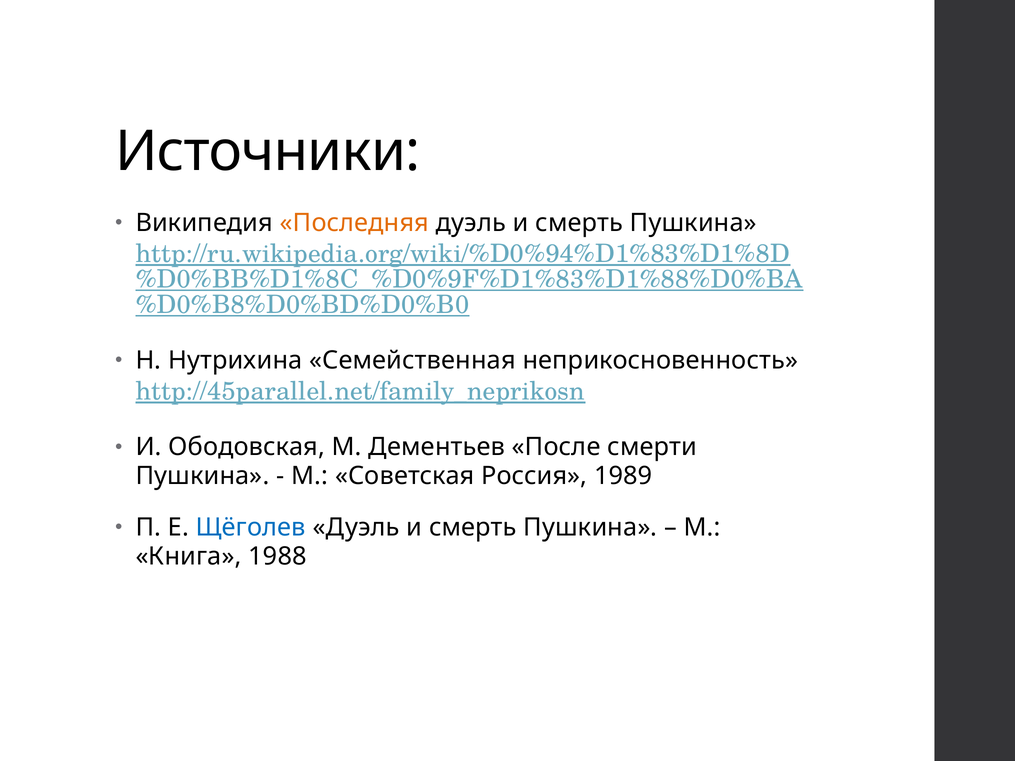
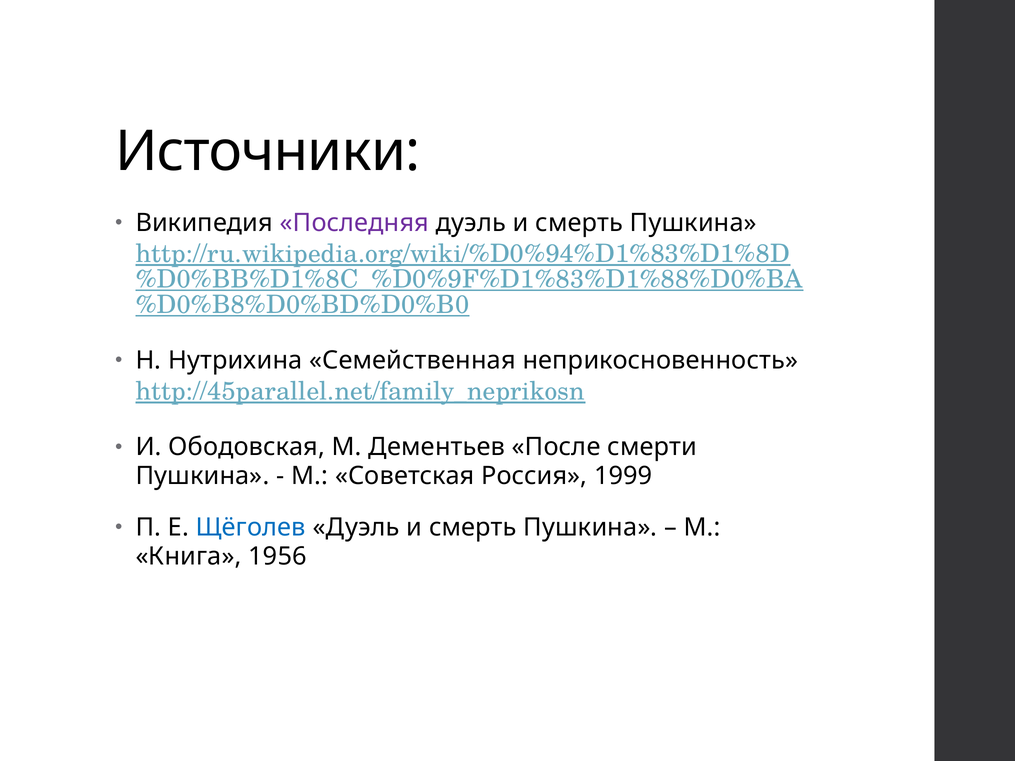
Последняя colour: orange -> purple (354, 223)
1989: 1989 -> 1999 (623, 476)
1988: 1988 -> 1956 (278, 557)
